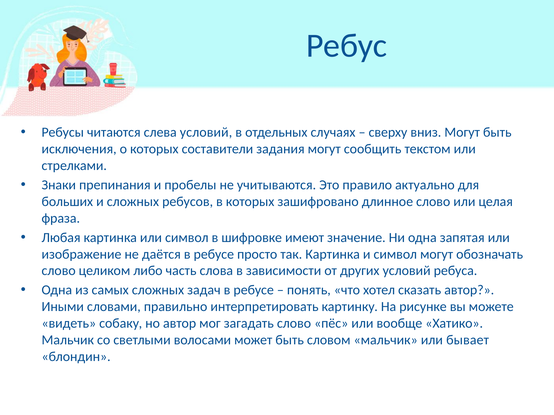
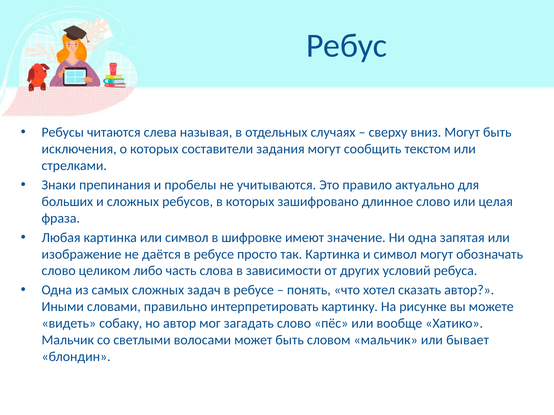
слева условий: условий -> называя (206, 133)
